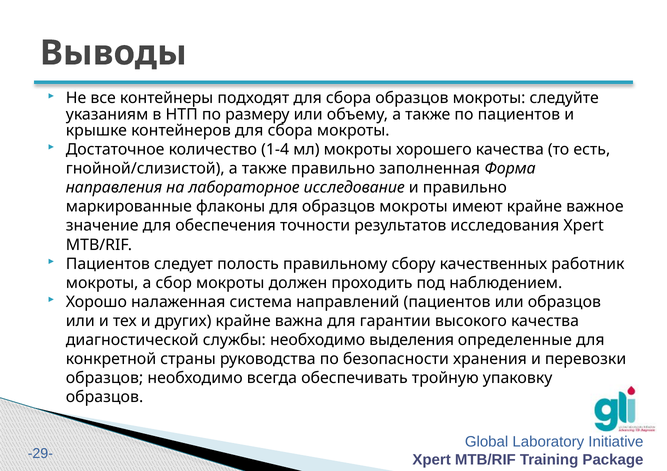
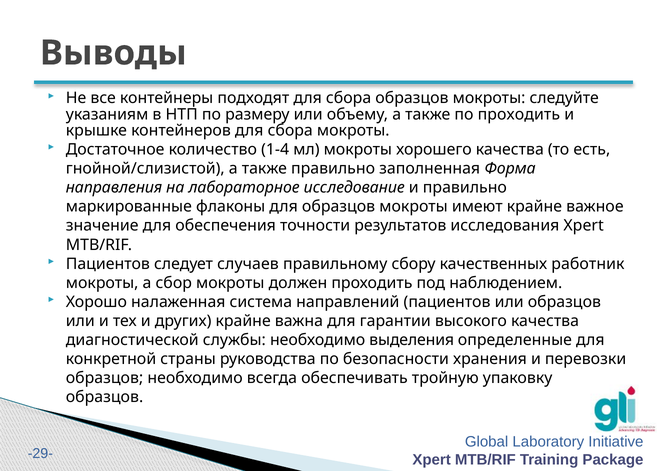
по пациентов: пациентов -> проходить (519, 114)
полость: полость -> случаев (248, 264)
